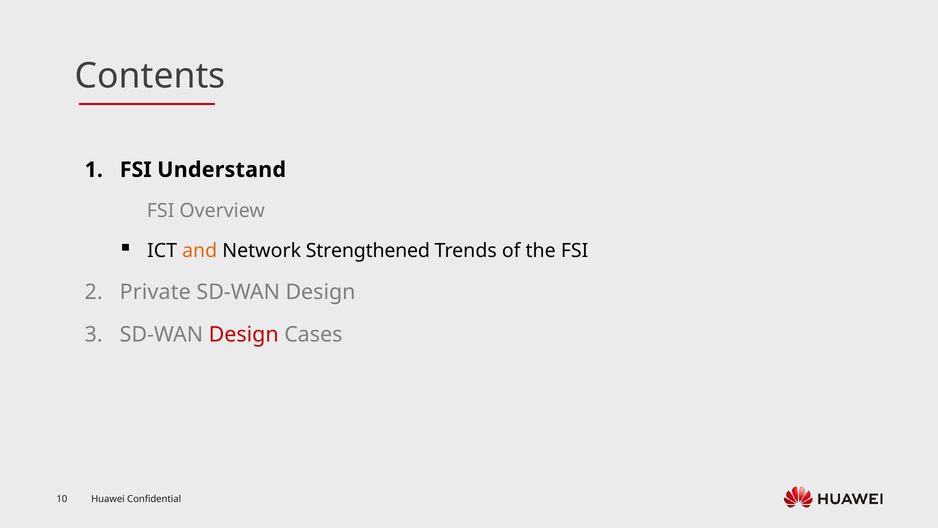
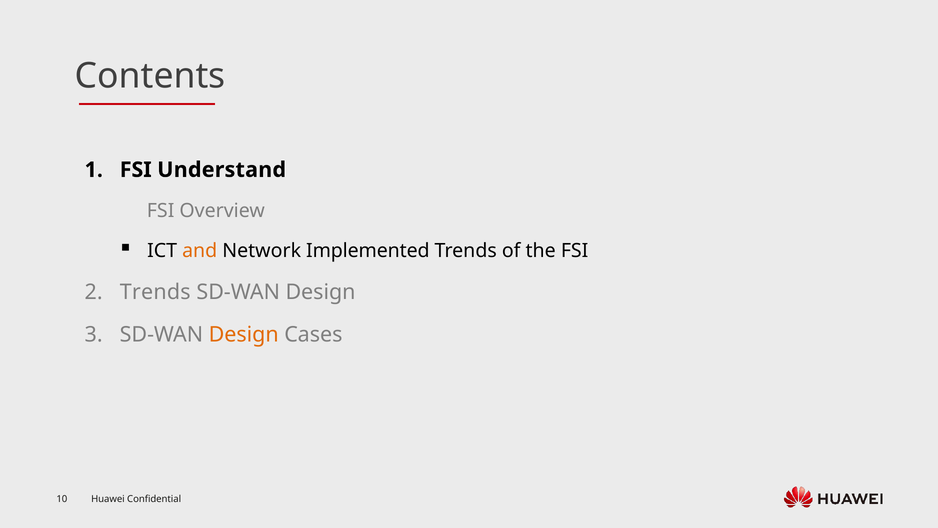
Strengthened: Strengthened -> Implemented (368, 250)
Private: Private -> Trends (155, 292)
Design colour: red -> orange (244, 334)
